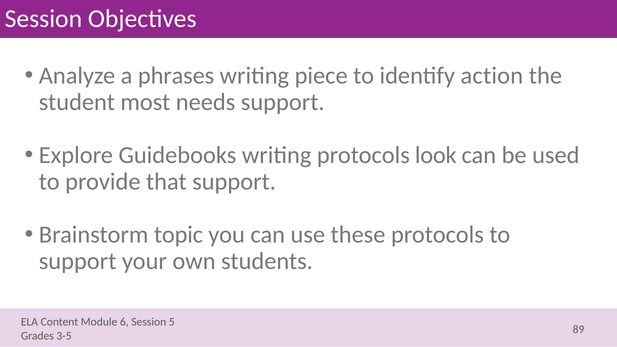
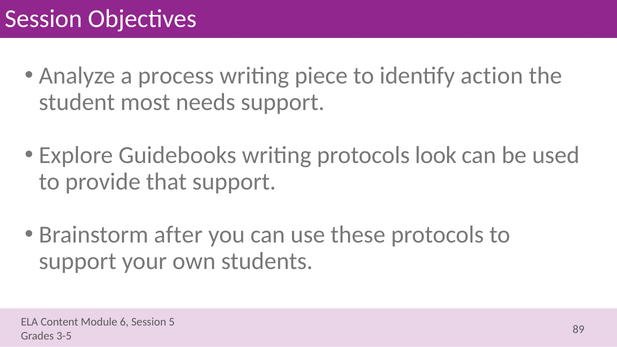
phrases: phrases -> process (176, 76)
topic: topic -> after (178, 235)
